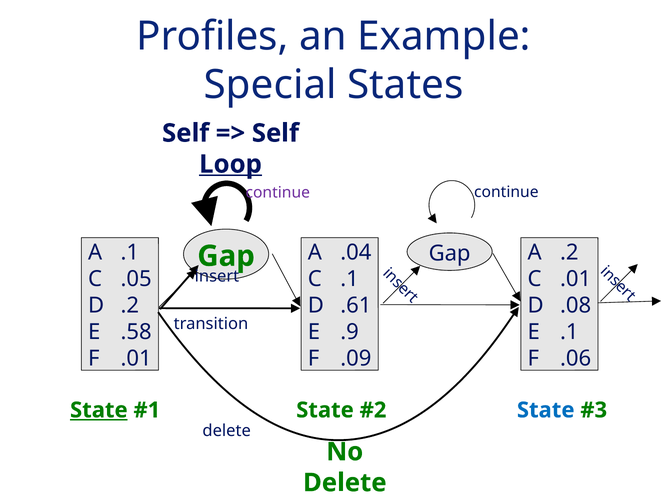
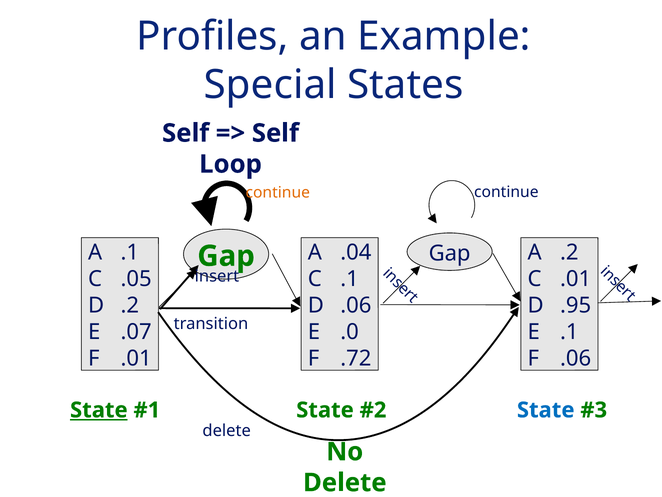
Loop underline: present -> none (231, 164)
continue colour: purple -> orange (278, 193)
D .61: .61 -> .06 (356, 305)
.08: .08 -> .95 (576, 305)
.58: .58 -> .07 (136, 332)
.9: .9 -> .0 (350, 332)
.09: .09 -> .72 (356, 358)
